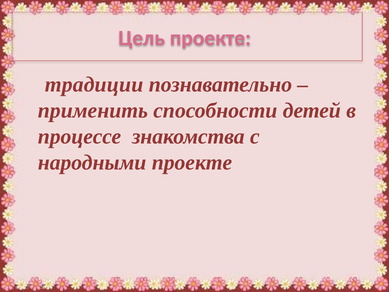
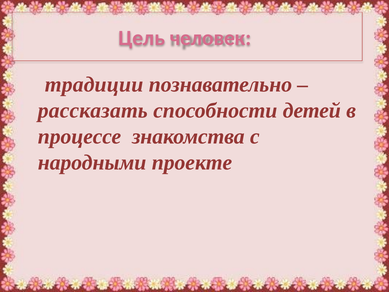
Цель проекте: проекте -> человек (211, 38)
применить: применить -> рассказать (93, 110)
